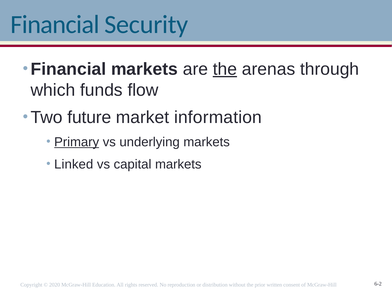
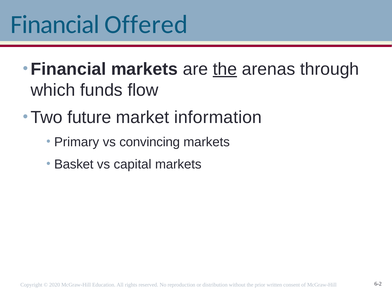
Security: Security -> Offered (146, 25)
Primary underline: present -> none (77, 142)
underlying: underlying -> convincing (150, 142)
Linked: Linked -> Basket (74, 164)
